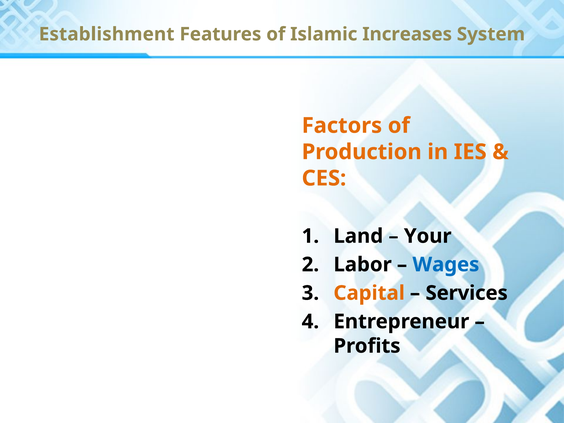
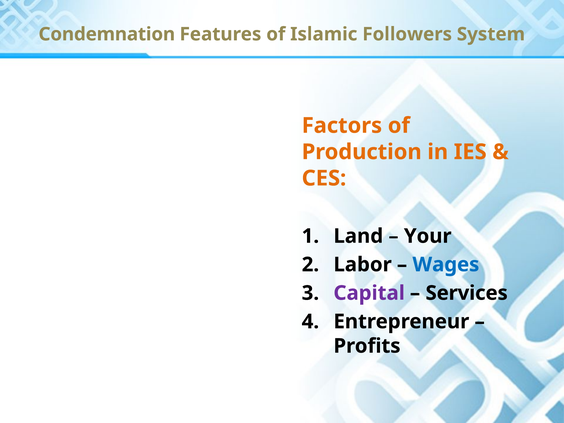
Establishment: Establishment -> Condemnation (107, 34)
Increases: Increases -> Followers (407, 34)
Capital colour: orange -> purple (369, 293)
